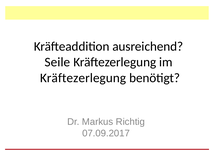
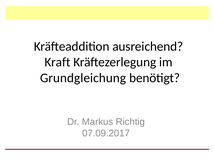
Seile: Seile -> Kraft (57, 62)
Kräftezerlegung: Kräftezerlegung -> Grundgleichung (83, 78)
